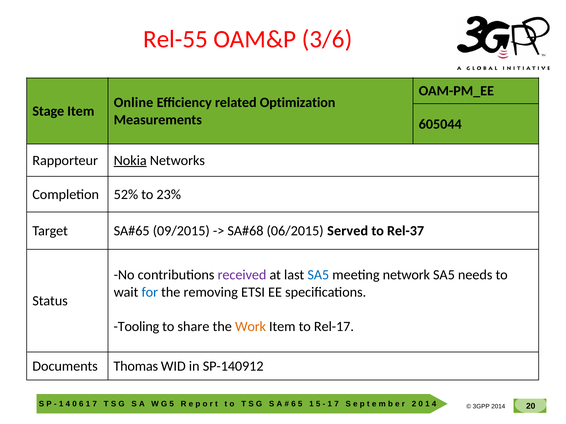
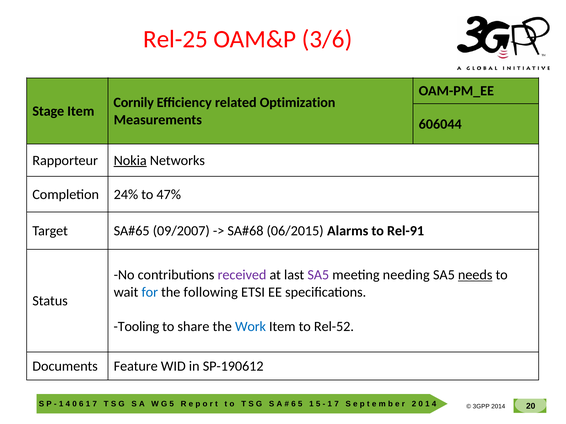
Rel-55: Rel-55 -> Rel-25 (176, 39)
Online: Online -> Cornily (134, 103)
605044: 605044 -> 606044 (440, 124)
52%: 52% -> 24% (126, 195)
23%: 23% -> 47% (169, 195)
09/2015: 09/2015 -> 09/2007 (181, 231)
Served: Served -> Alarms (348, 231)
Rel-37: Rel-37 -> Rel-91 (406, 231)
SA5 colour: blue -> purple (318, 275)
network: network -> needing (406, 275)
needs underline: none -> present (475, 275)
removing: removing -> following (211, 293)
Work colour: orange -> blue (251, 327)
Rel-17: Rel-17 -> Rel-52 (334, 327)
Thomas: Thomas -> Feature (136, 367)
SP-140912: SP-140912 -> SP-190612 (233, 367)
